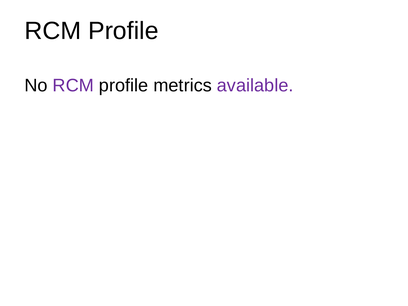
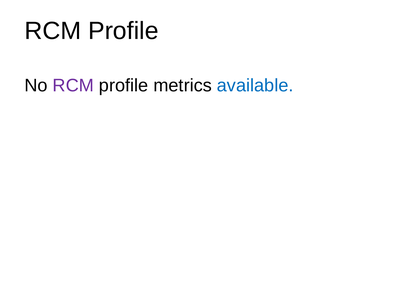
available colour: purple -> blue (255, 86)
